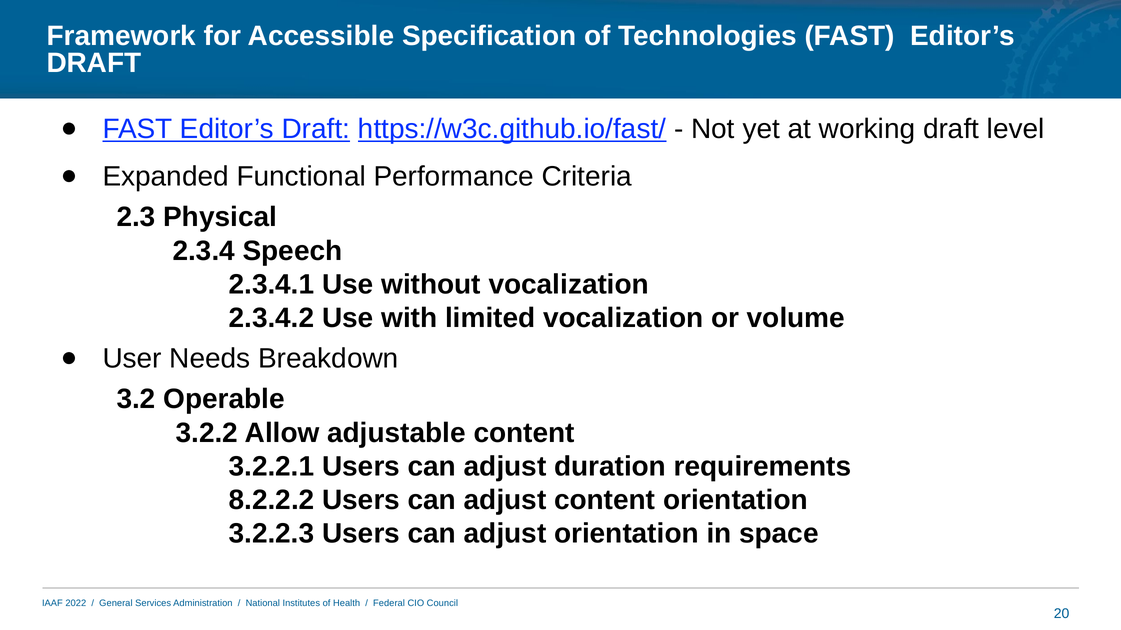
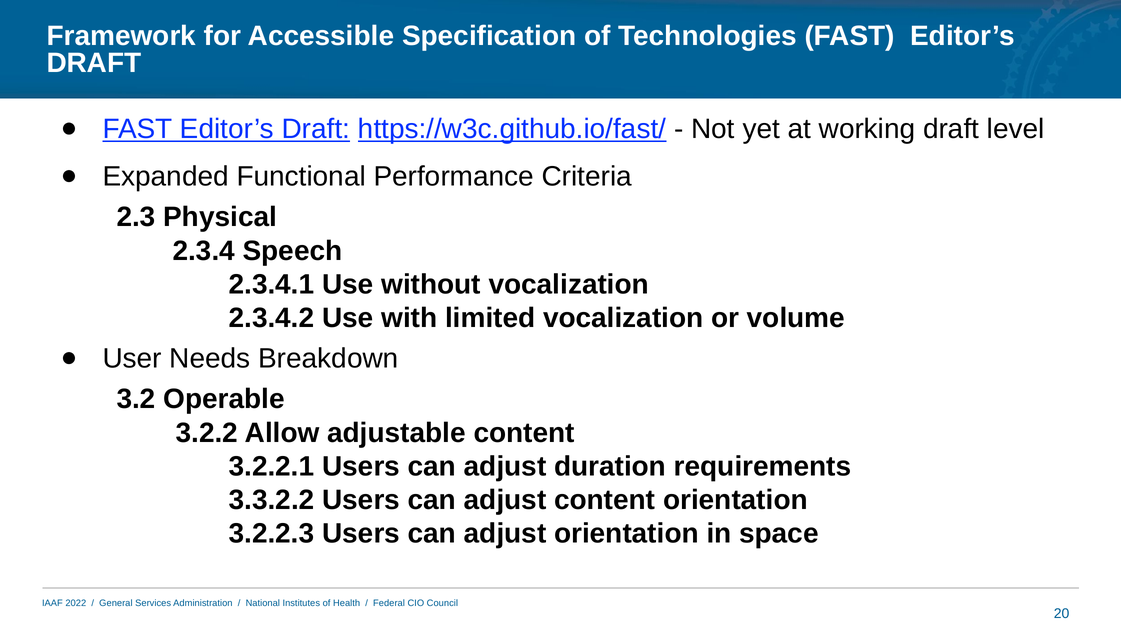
8.2.2.2: 8.2.2.2 -> 3.3.2.2 (272, 500)
